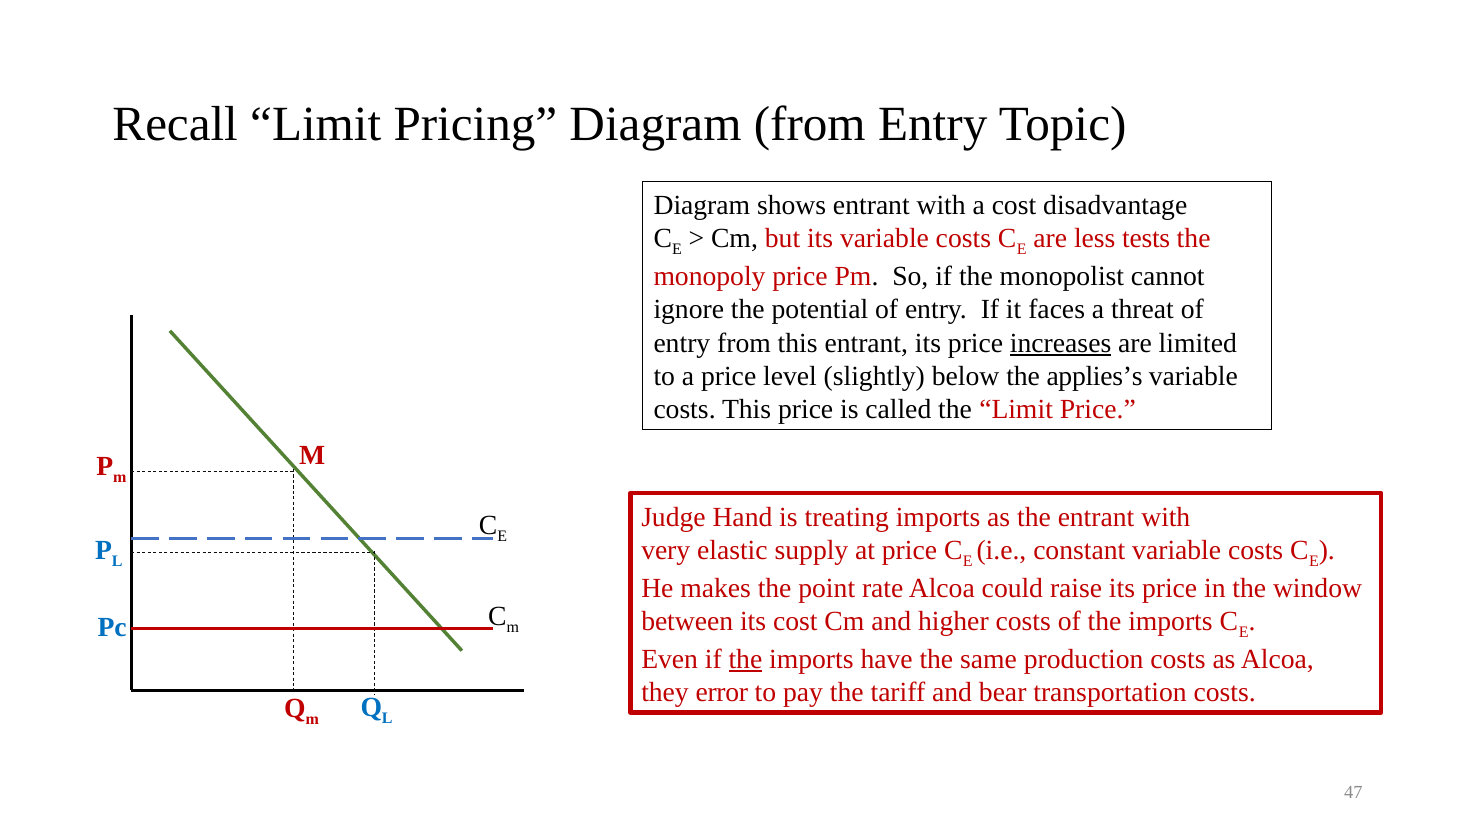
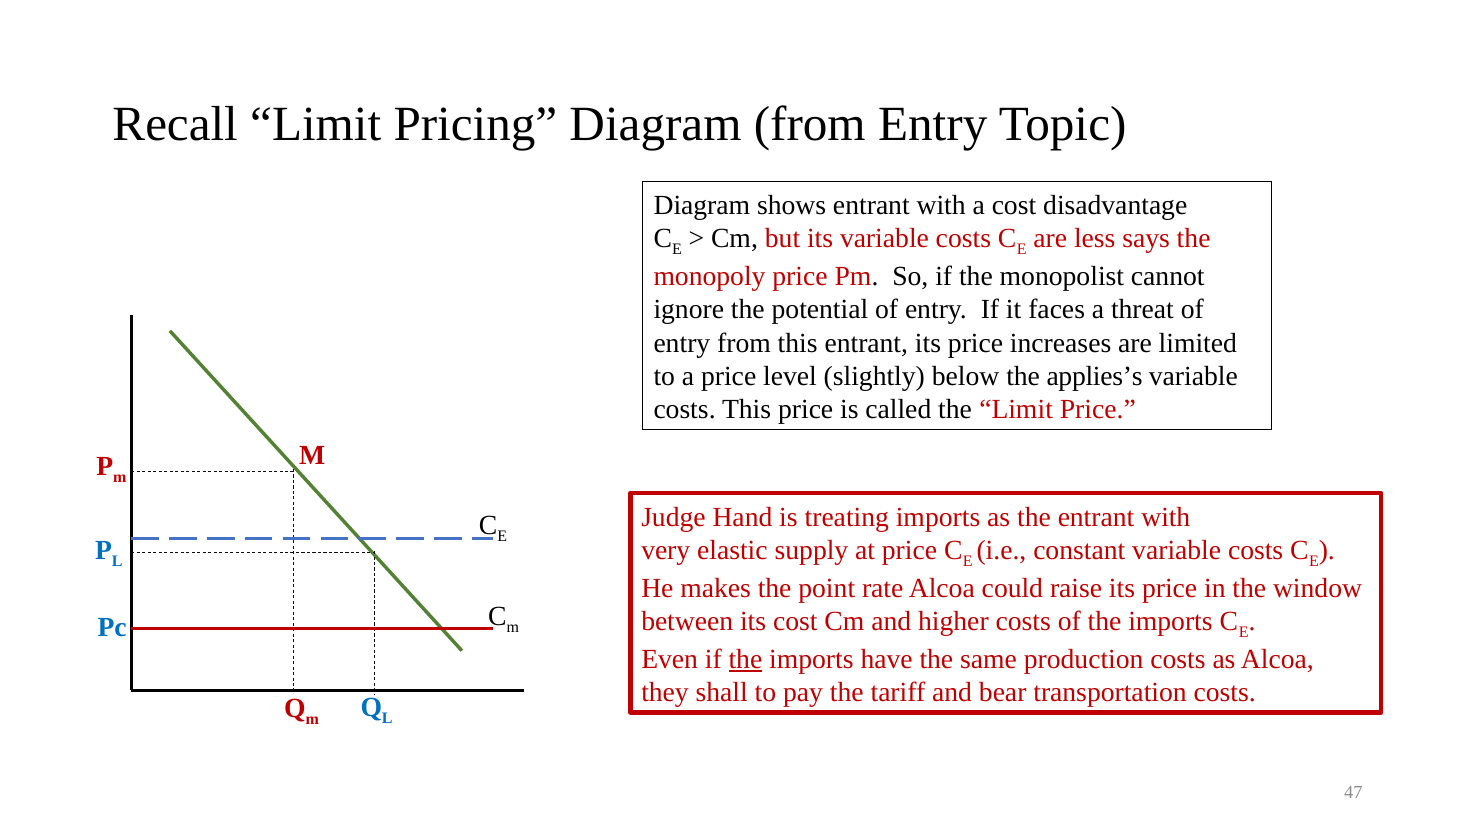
tests: tests -> says (1146, 239)
increases underline: present -> none (1061, 343)
error: error -> shall (722, 692)
